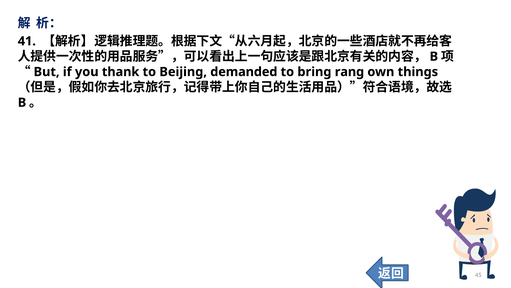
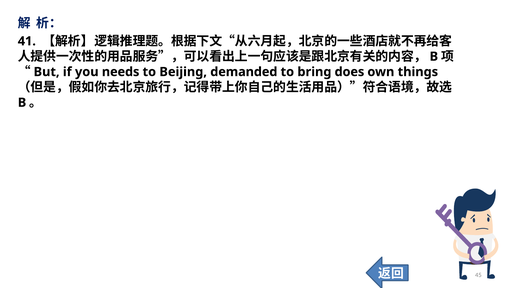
thank: thank -> needs (121, 72)
rang: rang -> does (349, 72)
